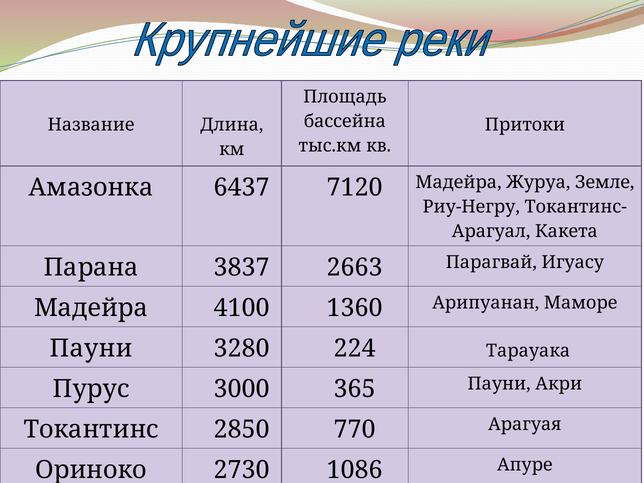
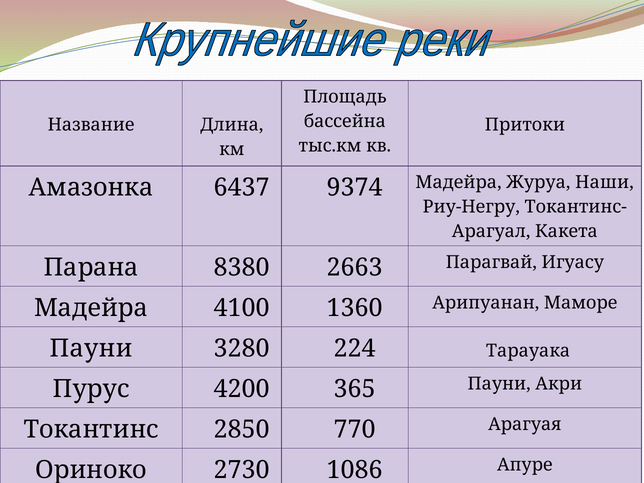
7120: 7120 -> 9374 (355, 188)
Земле: Земле -> Наши (605, 183)
3837: 3837 -> 8380 (242, 268)
3000: 3000 -> 4200 (242, 389)
